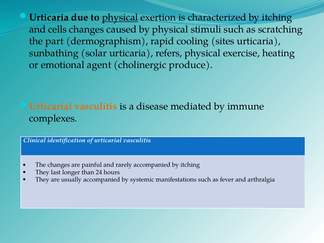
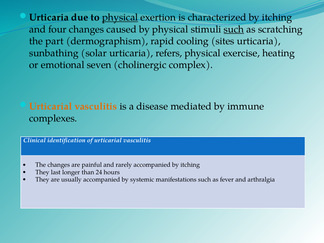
cells: cells -> four (57, 29)
such underline: none -> present (234, 29)
agent: agent -> seven (99, 65)
produce: produce -> complex (191, 65)
